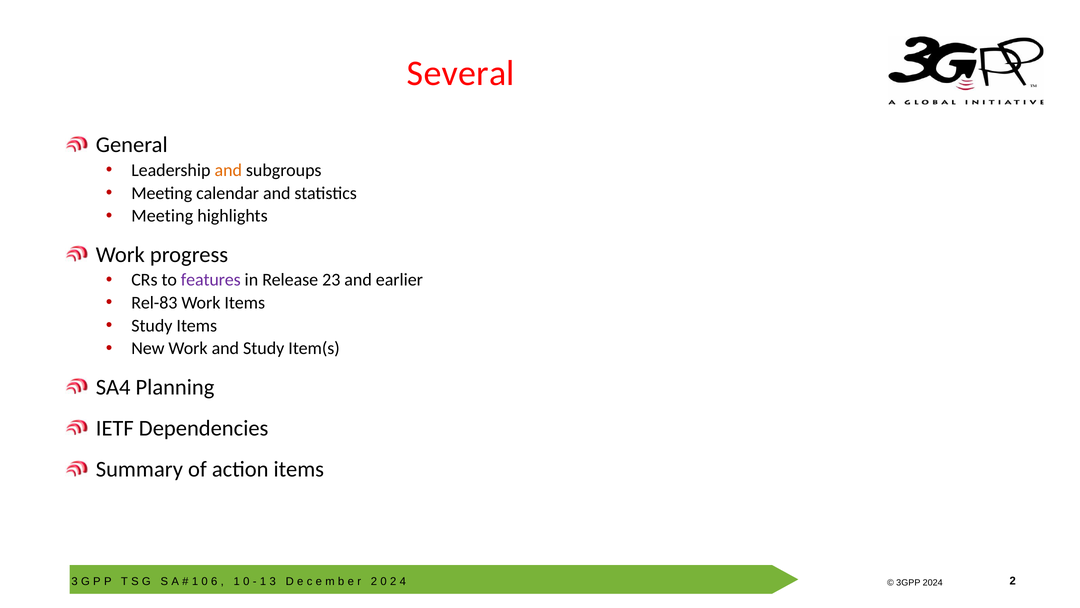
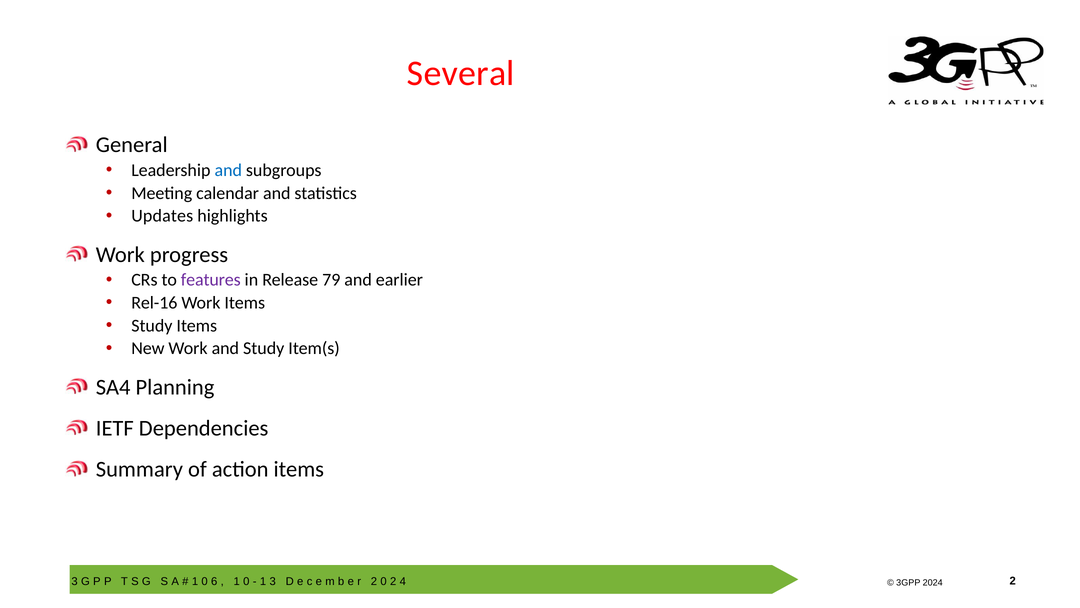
and colour: orange -> blue (228, 170)
Meeting: Meeting -> Updates (162, 216)
23: 23 -> 79 (331, 280)
Rel-83: Rel-83 -> Rel-16 (154, 302)
